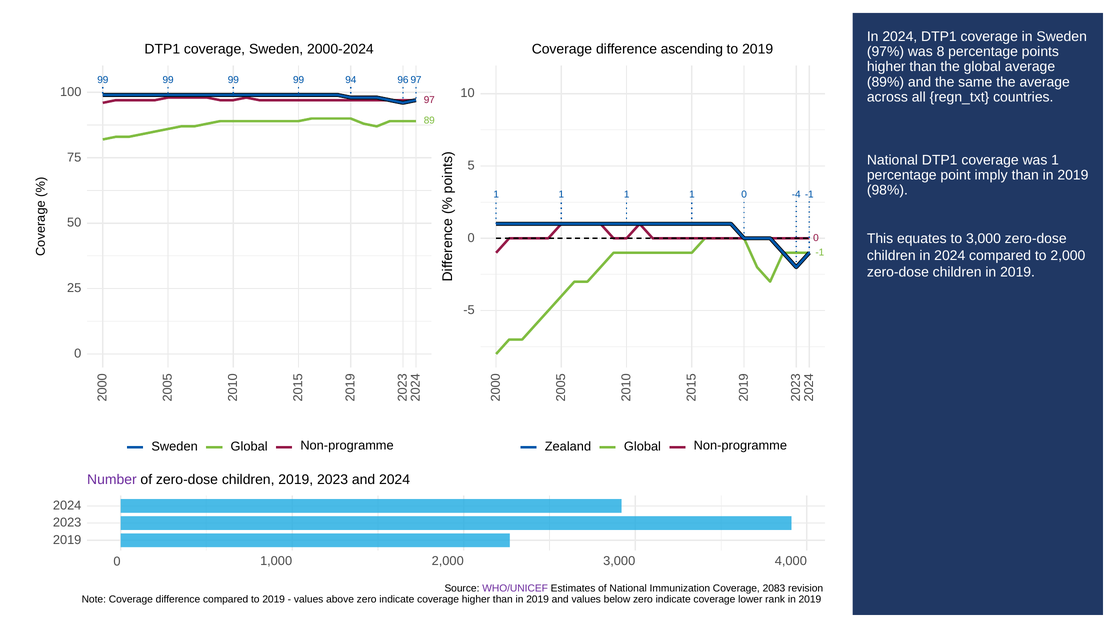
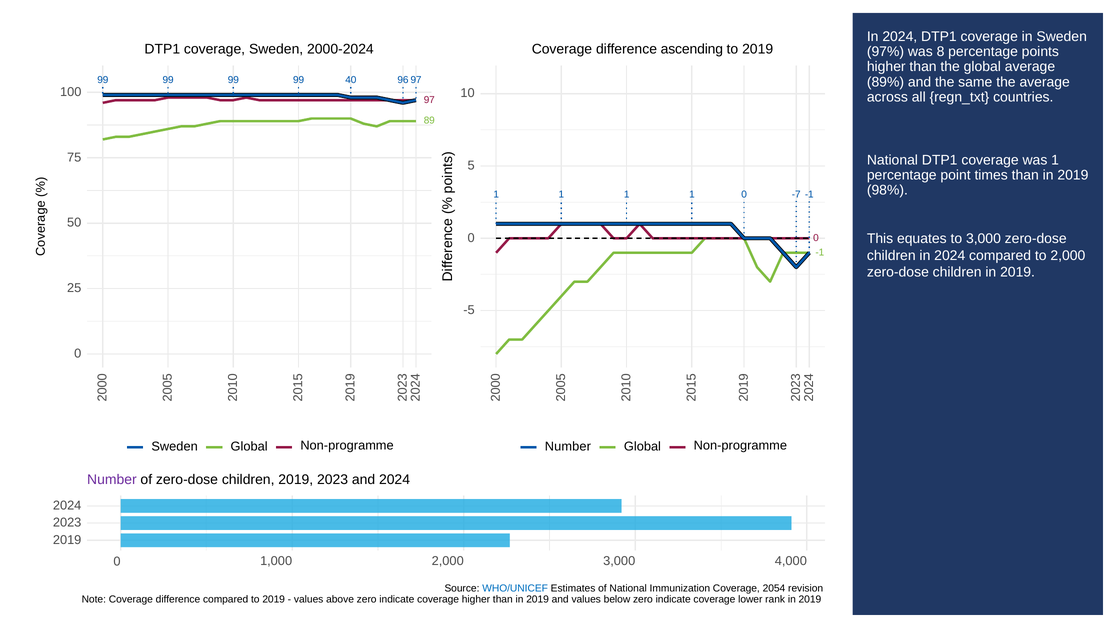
94: 94 -> 40 (351, 80)
imply: imply -> times (991, 175)
-4: -4 -> -7 (796, 195)
Zealand: Zealand -> Number (568, 447)
WHO/UNICEF colour: purple -> blue (515, 589)
2083: 2083 -> 2054 (774, 589)
